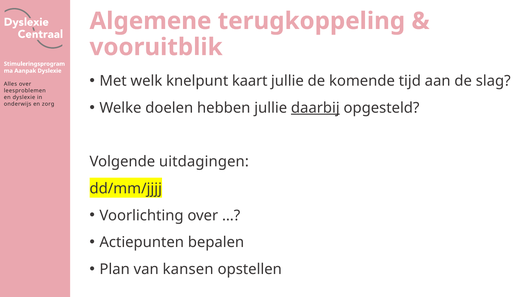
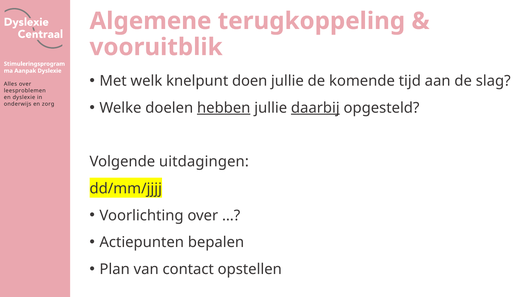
kaart: kaart -> doen (250, 81)
hebben underline: none -> present (224, 108)
kansen: kansen -> contact (188, 269)
